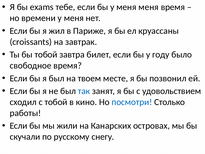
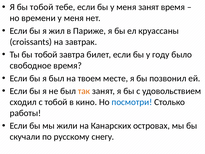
Я бы exams: exams -> тобой (42, 7)
меня меня: меня -> занят (149, 7)
так colour: blue -> orange (84, 91)
